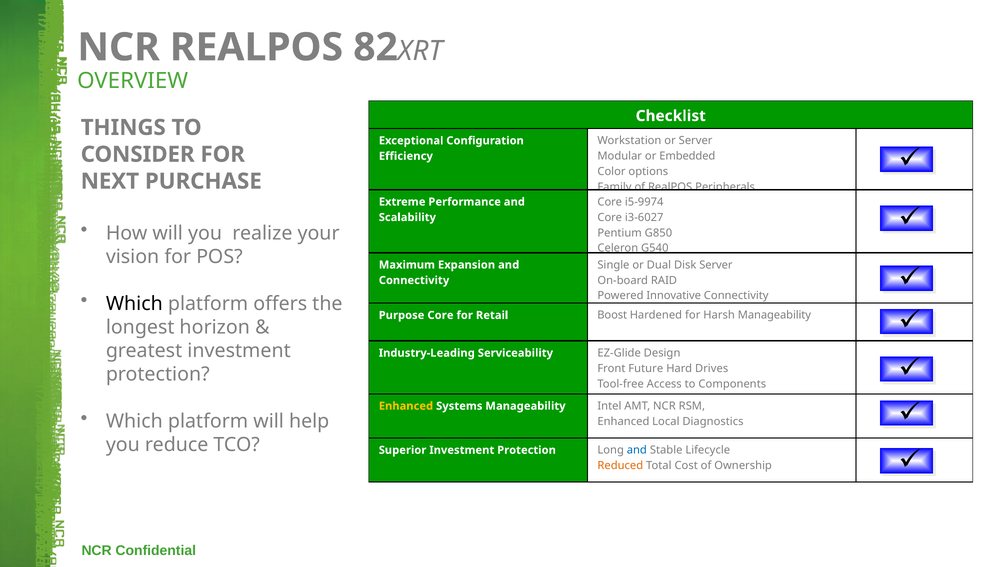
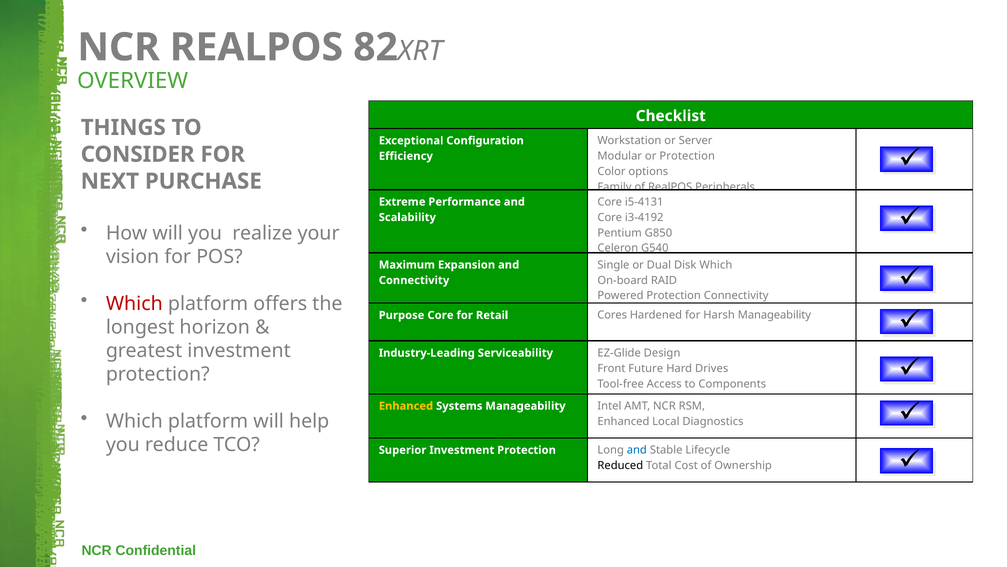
or Embedded: Embedded -> Protection (687, 156)
i5-9974: i5-9974 -> i5-4131 (644, 202)
i3-6027: i3-6027 -> i3-4192 (644, 217)
Disk Server: Server -> Which (716, 265)
Powered Innovative: Innovative -> Protection (674, 296)
Which colour: black -> red (134, 303)
Boost: Boost -> Cores (612, 315)
Reduced colour: orange -> black (620, 465)
